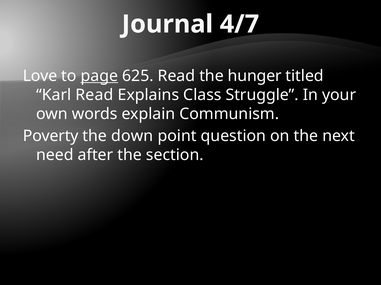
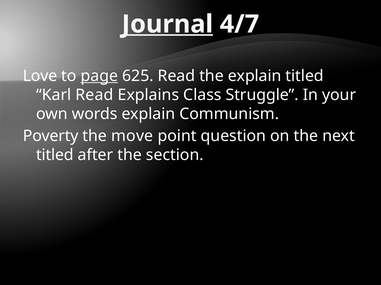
Journal underline: none -> present (167, 24)
the hunger: hunger -> explain (255, 76)
down: down -> move (132, 136)
need: need -> titled (55, 155)
